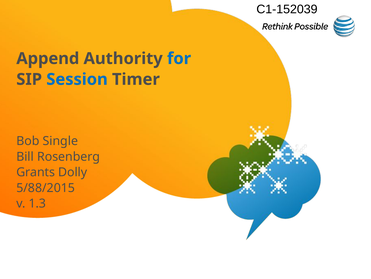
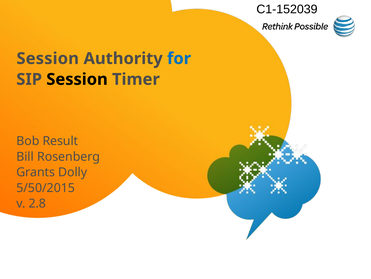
Append: Append -> Session (48, 58)
Session colour: blue -> black (77, 79)
Single: Single -> Result (60, 141)
5/88/2015: 5/88/2015 -> 5/50/2015 (46, 187)
1.3: 1.3 -> 2.8 (37, 203)
